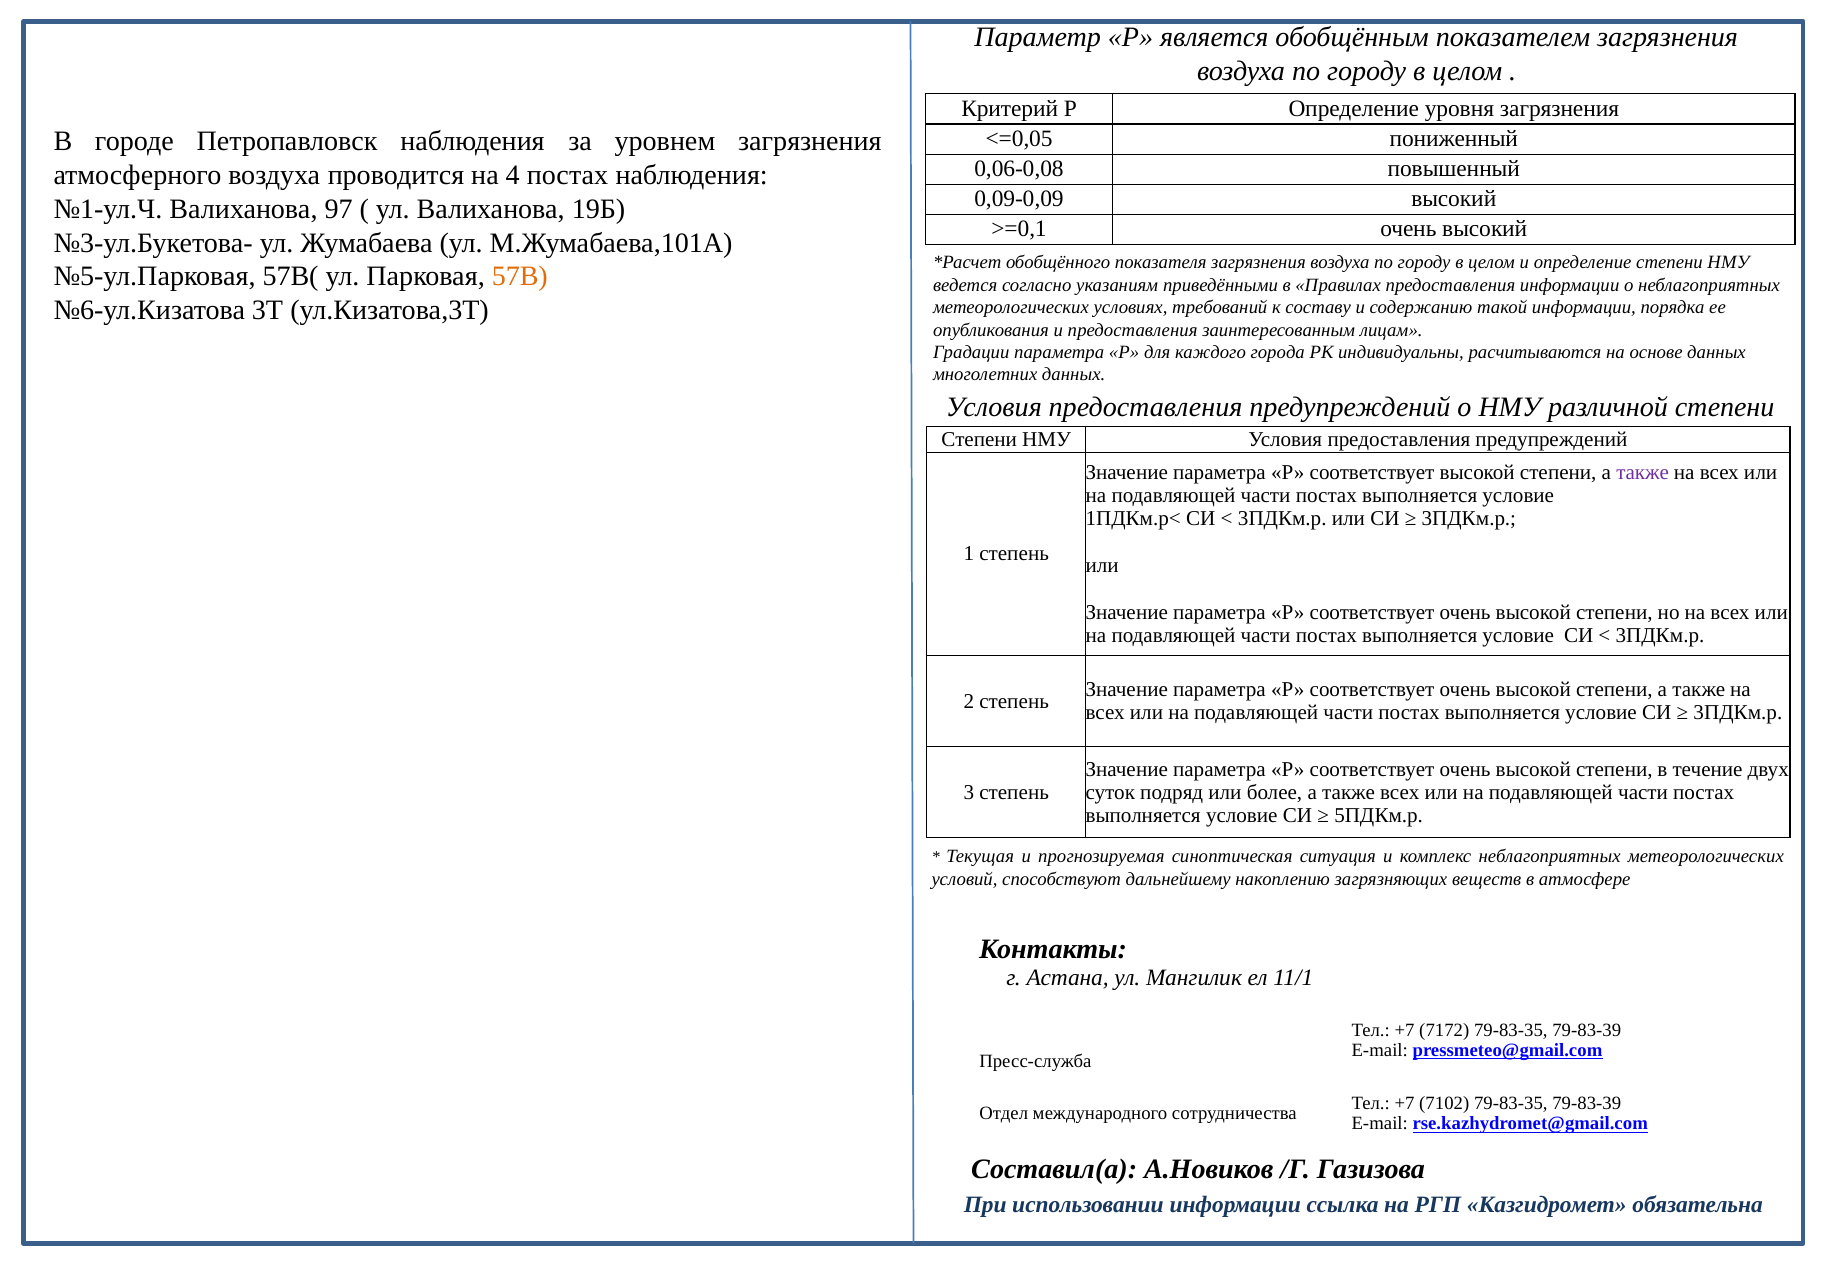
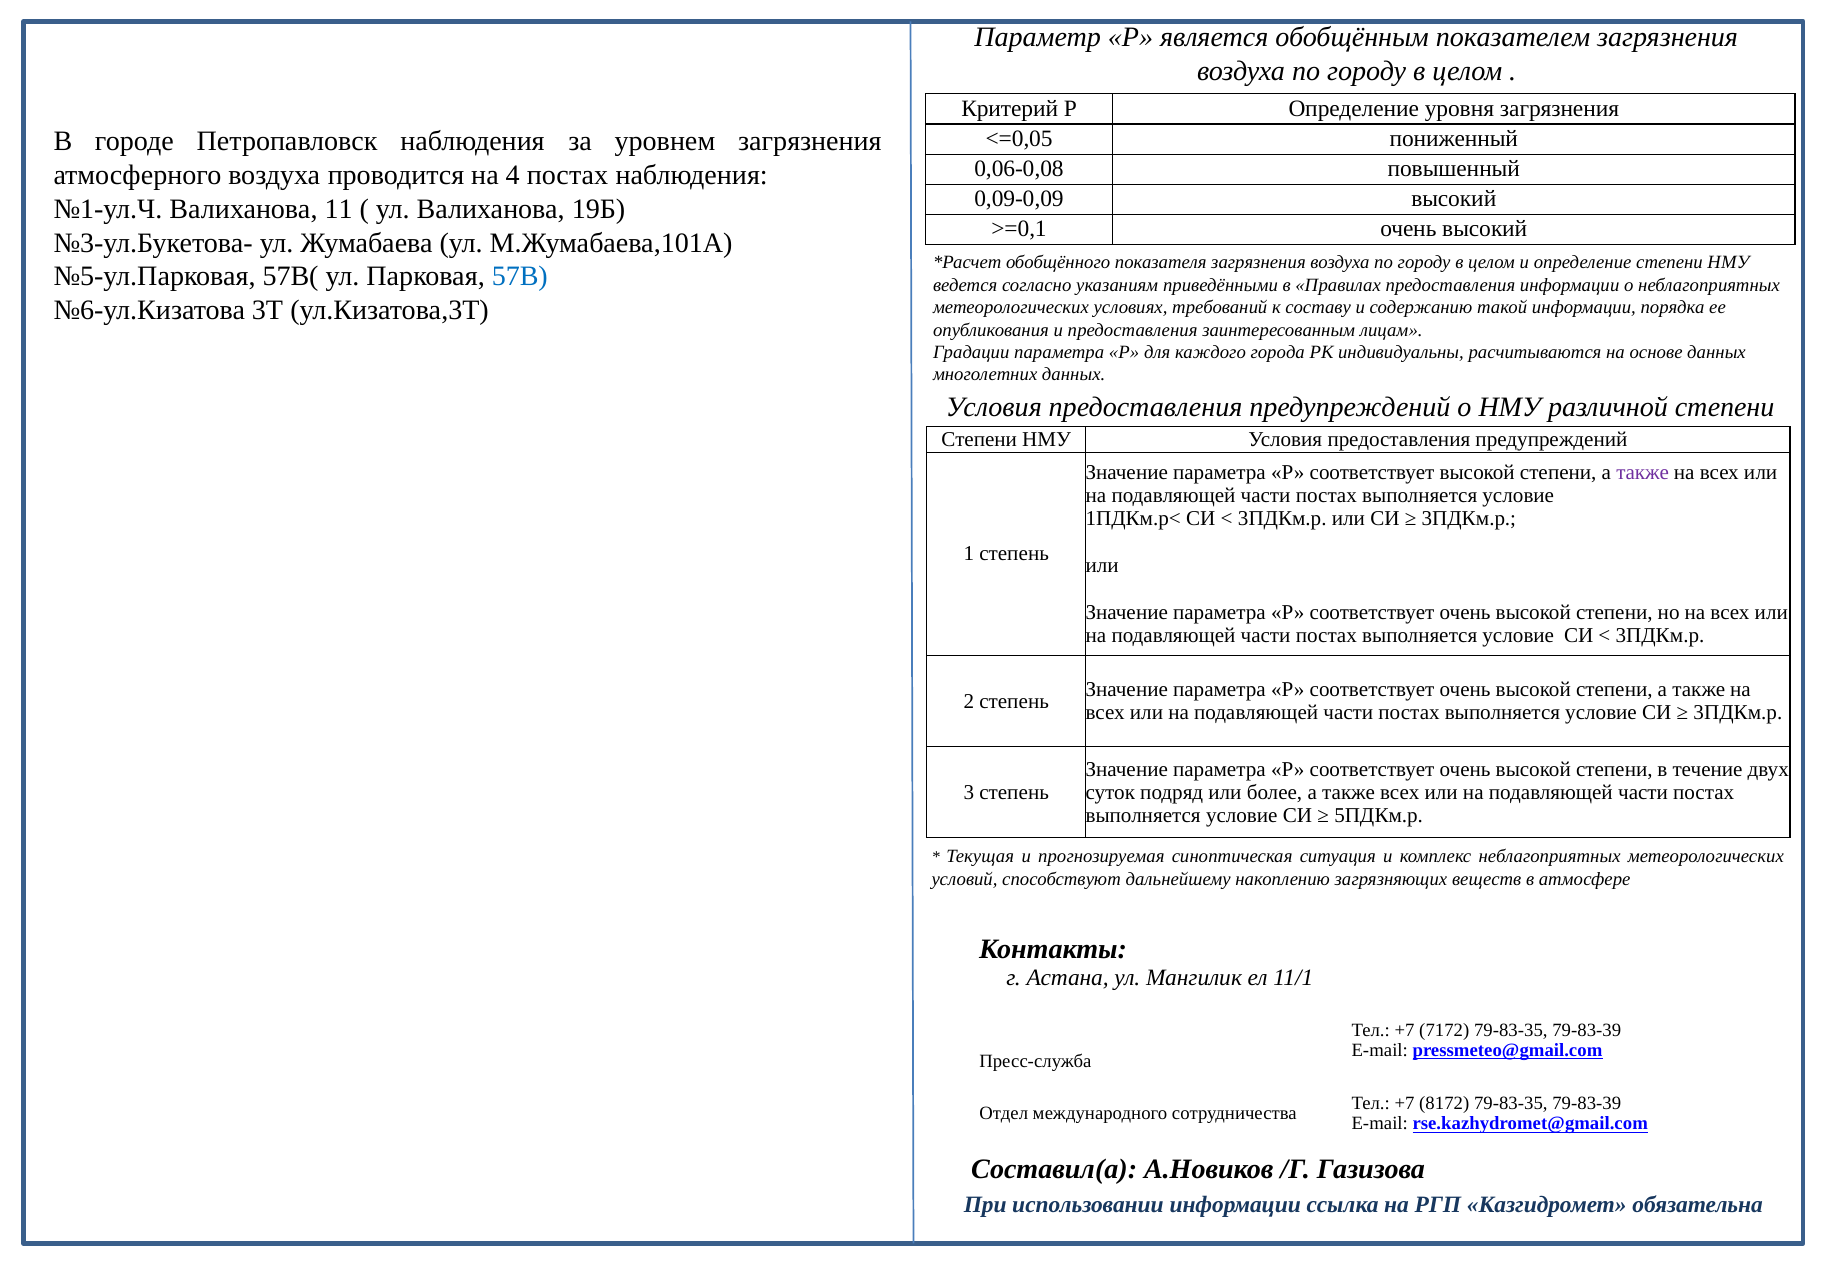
97: 97 -> 11 (339, 209)
57В colour: orange -> blue (520, 276)
7102: 7102 -> 8172 (1444, 1103)
